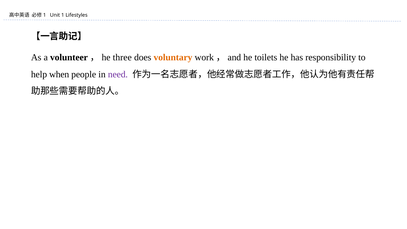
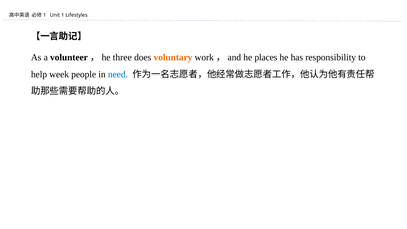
toilets: toilets -> places (266, 58)
when: when -> week (59, 74)
need colour: purple -> blue (118, 74)
